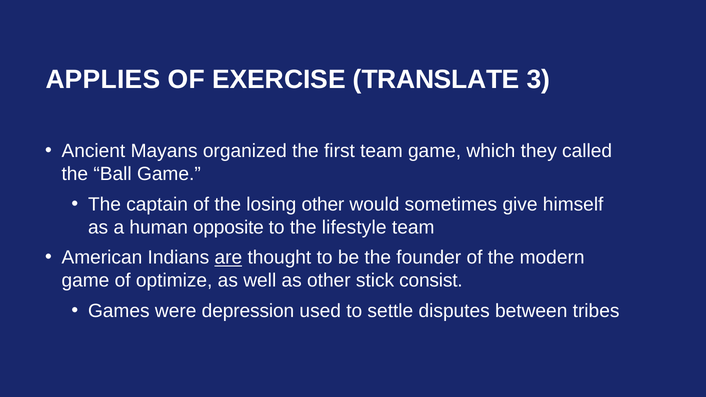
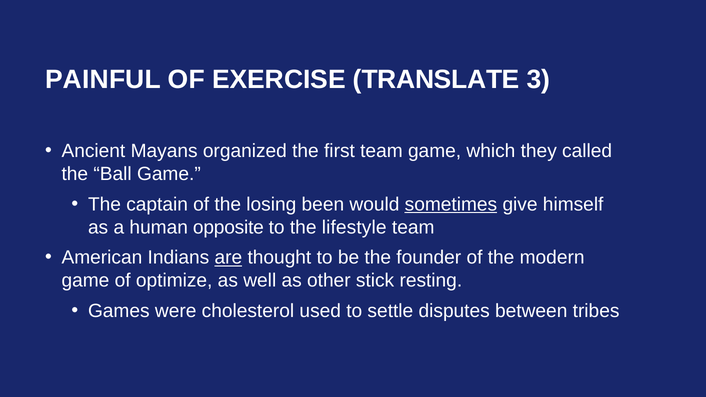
APPLIES: APPLIES -> PAINFUL (103, 79)
losing other: other -> been (323, 204)
sometimes underline: none -> present (451, 204)
consist: consist -> resting (431, 281)
depression: depression -> cholesterol (248, 311)
